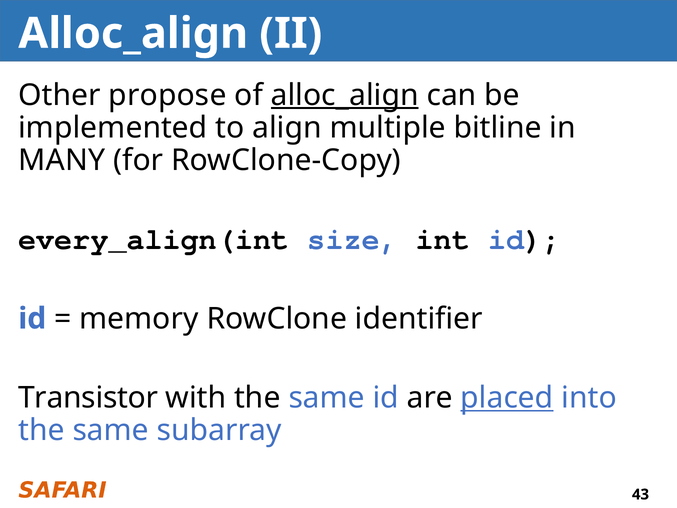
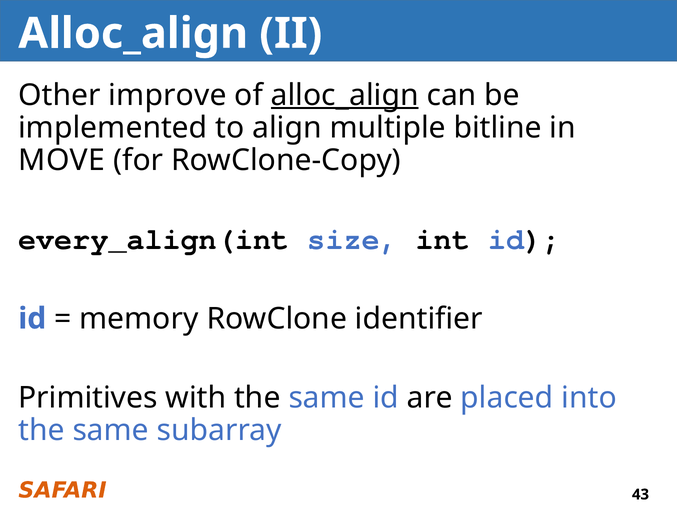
propose: propose -> improve (167, 95)
MANY: MANY -> MOVE (62, 160)
Transistor: Transistor -> Primitives (88, 398)
placed underline: present -> none (507, 398)
